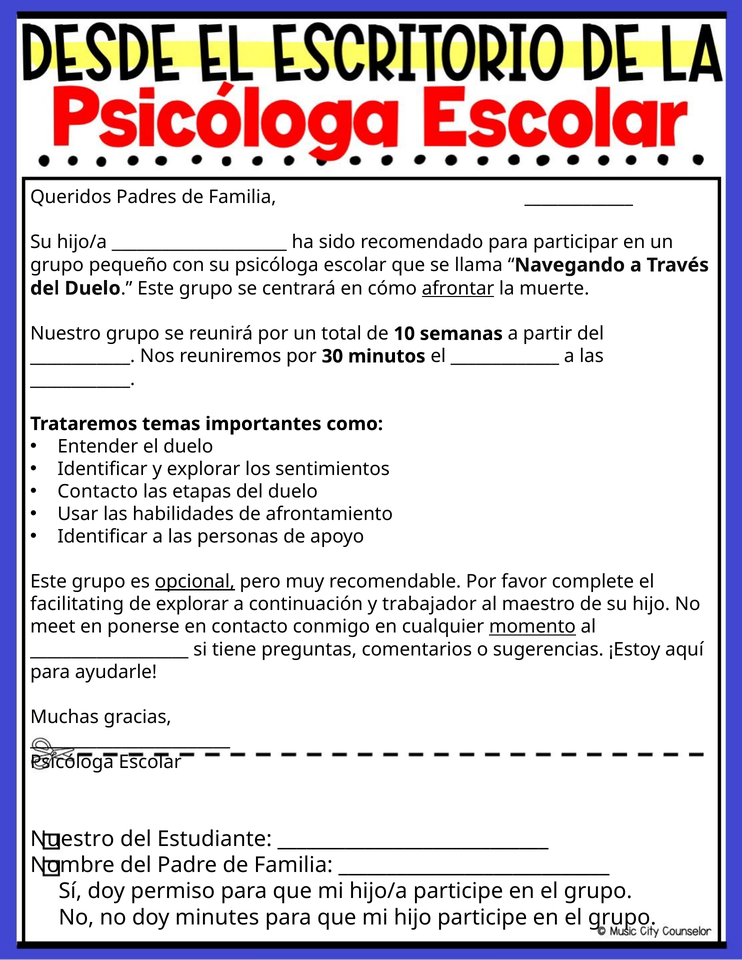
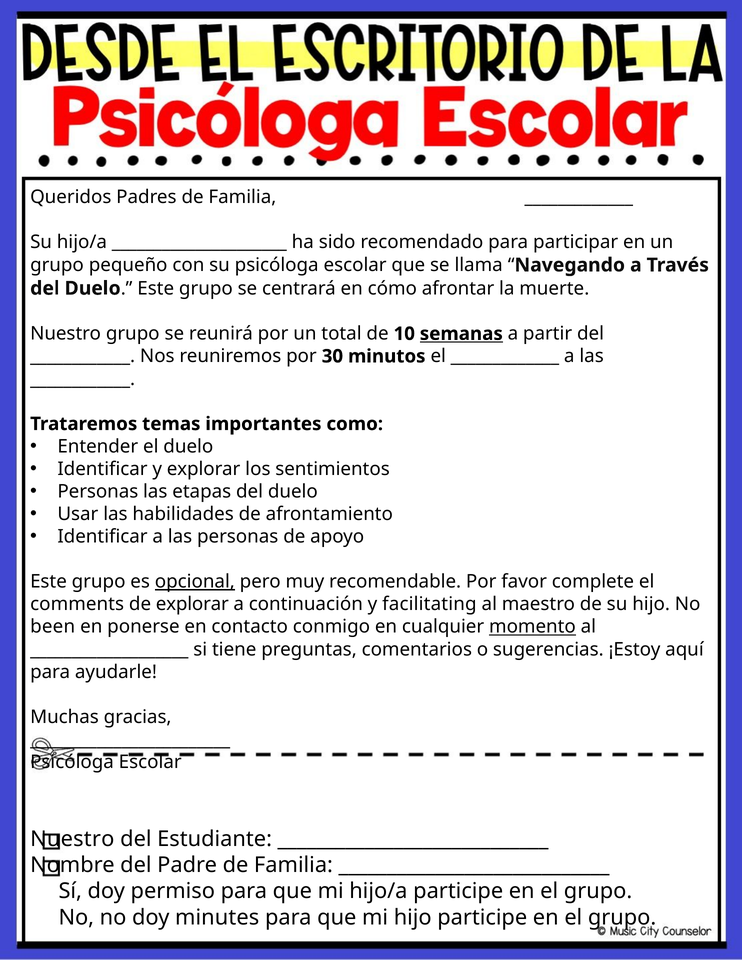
afrontar underline: present -> none (458, 289)
semanas underline: none -> present (461, 334)
Contacto: Contacto -> Personas (98, 492)
facilitating: facilitating -> comments (77, 604)
trabajador: trabajador -> facilitating (429, 604)
meet: meet -> been (53, 627)
